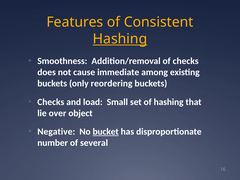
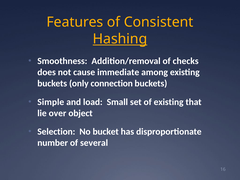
reordering: reordering -> connection (112, 83)
Checks: Checks -> Simple (51, 102)
of hashing: hashing -> existing (169, 102)
Negative: Negative -> Selection (56, 132)
bucket underline: present -> none (106, 132)
